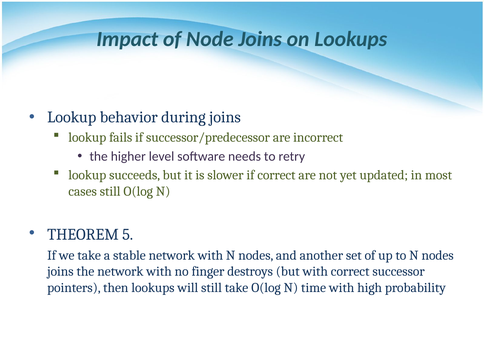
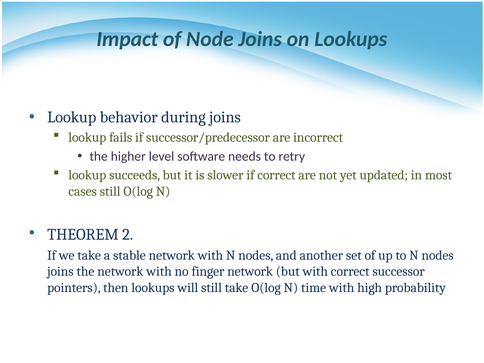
5: 5 -> 2 (128, 235)
finger destroys: destroys -> network (250, 271)
